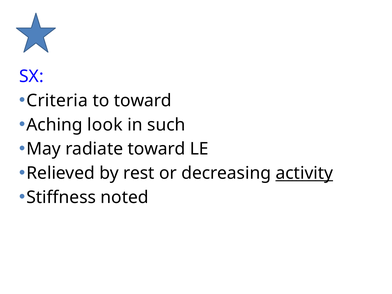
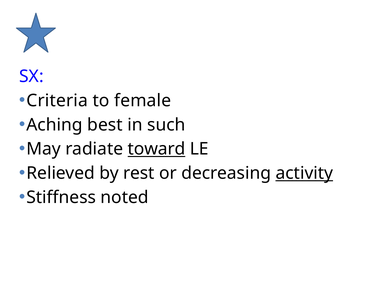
to toward: toward -> female (143, 101)
look: look -> best (105, 125)
toward underline: none -> present (157, 149)
